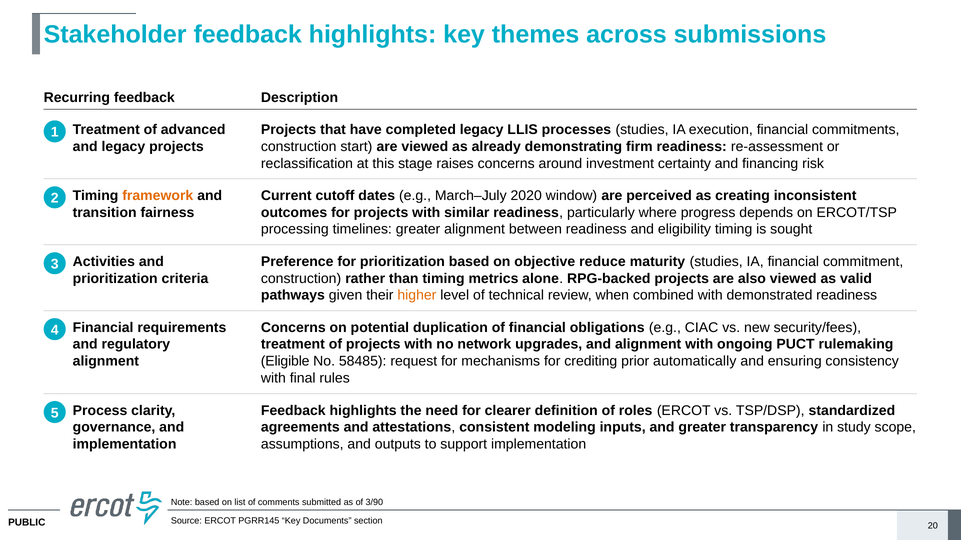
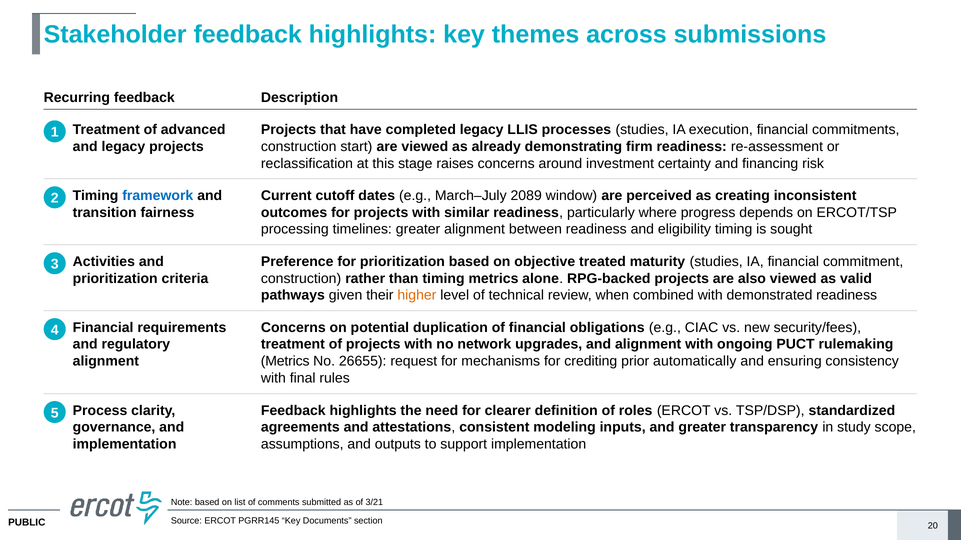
framework colour: orange -> blue (158, 196)
2020: 2020 -> 2089 (526, 196)
reduce: reduce -> treated (603, 262)
Eligible: Eligible -> Metrics (285, 362)
58485: 58485 -> 26655 (363, 362)
3/90: 3/90 -> 3/21 (374, 503)
